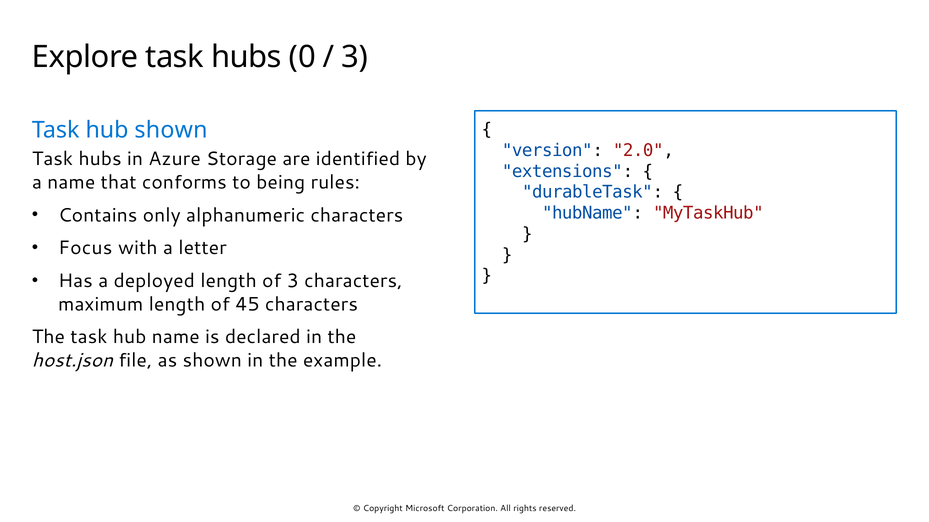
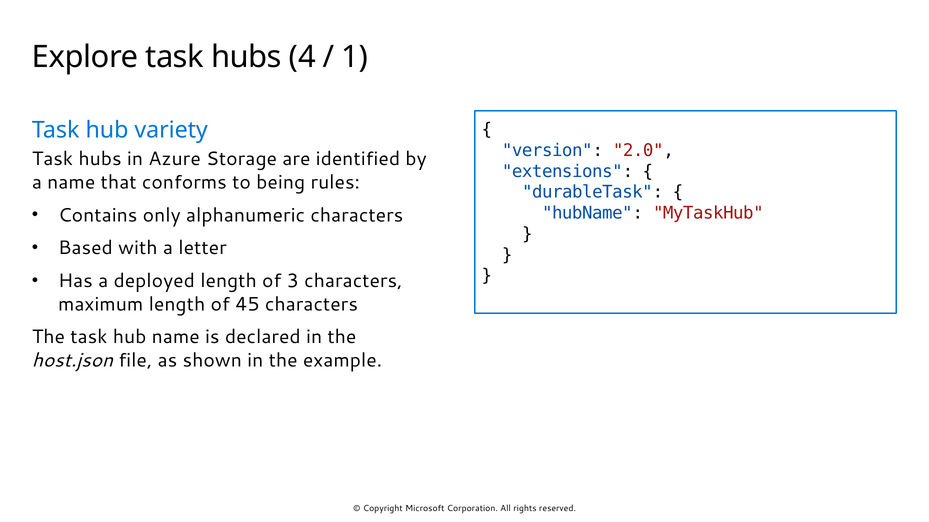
0: 0 -> 4 (302, 57)
3: 3 -> 1 (355, 57)
hub shown: shown -> variety (171, 130)
Focus: Focus -> Based (85, 248)
